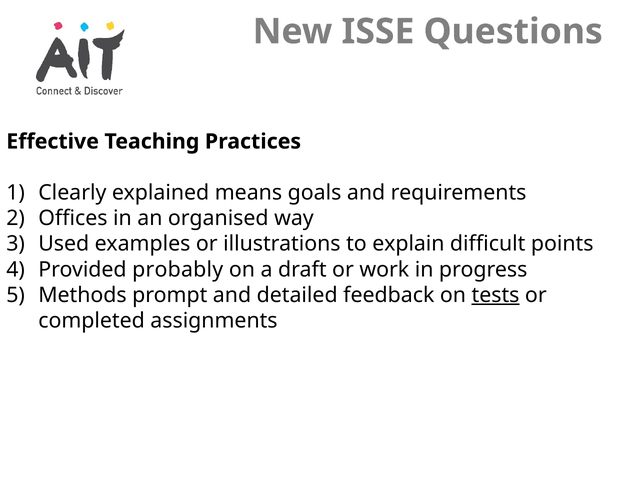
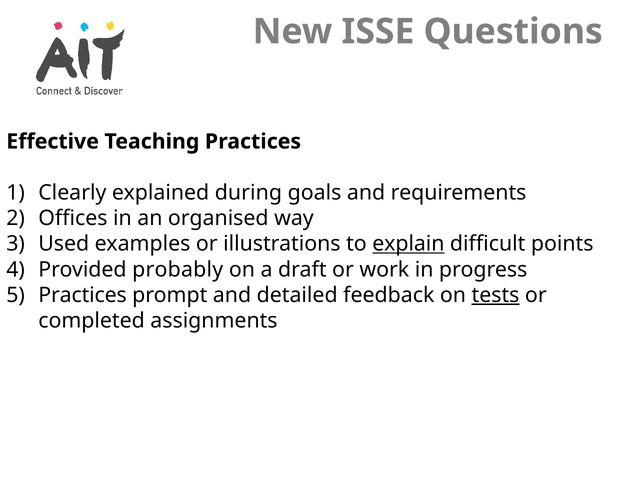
means: means -> during (248, 193)
explain underline: none -> present (408, 244)
Methods: Methods -> Practices (83, 295)
